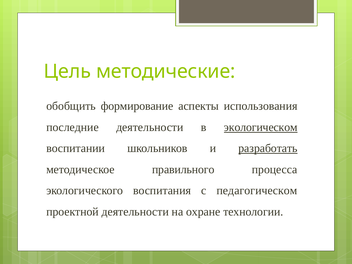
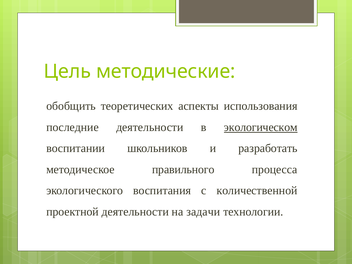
формирование: формирование -> теоретических (137, 106)
разработать underline: present -> none (268, 148)
педагогическом: педагогическом -> количественной (257, 191)
охране: охране -> задачи (203, 212)
